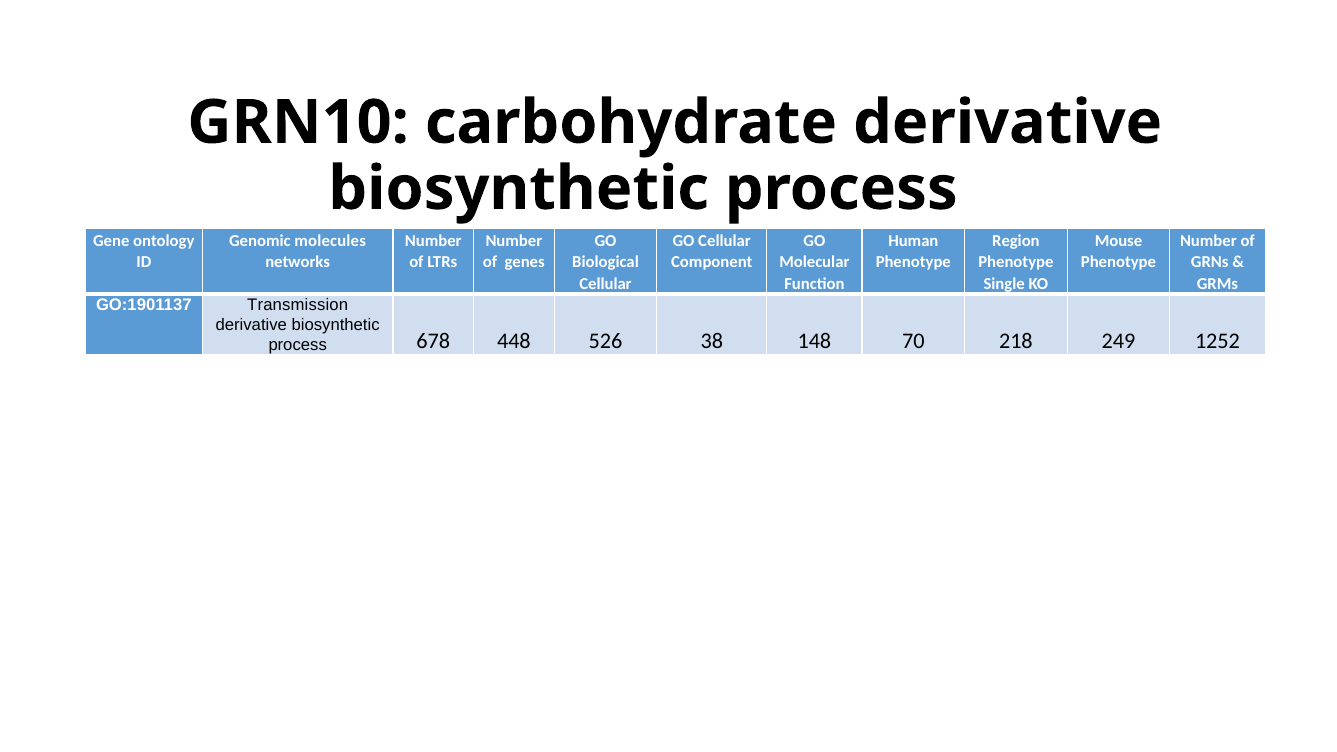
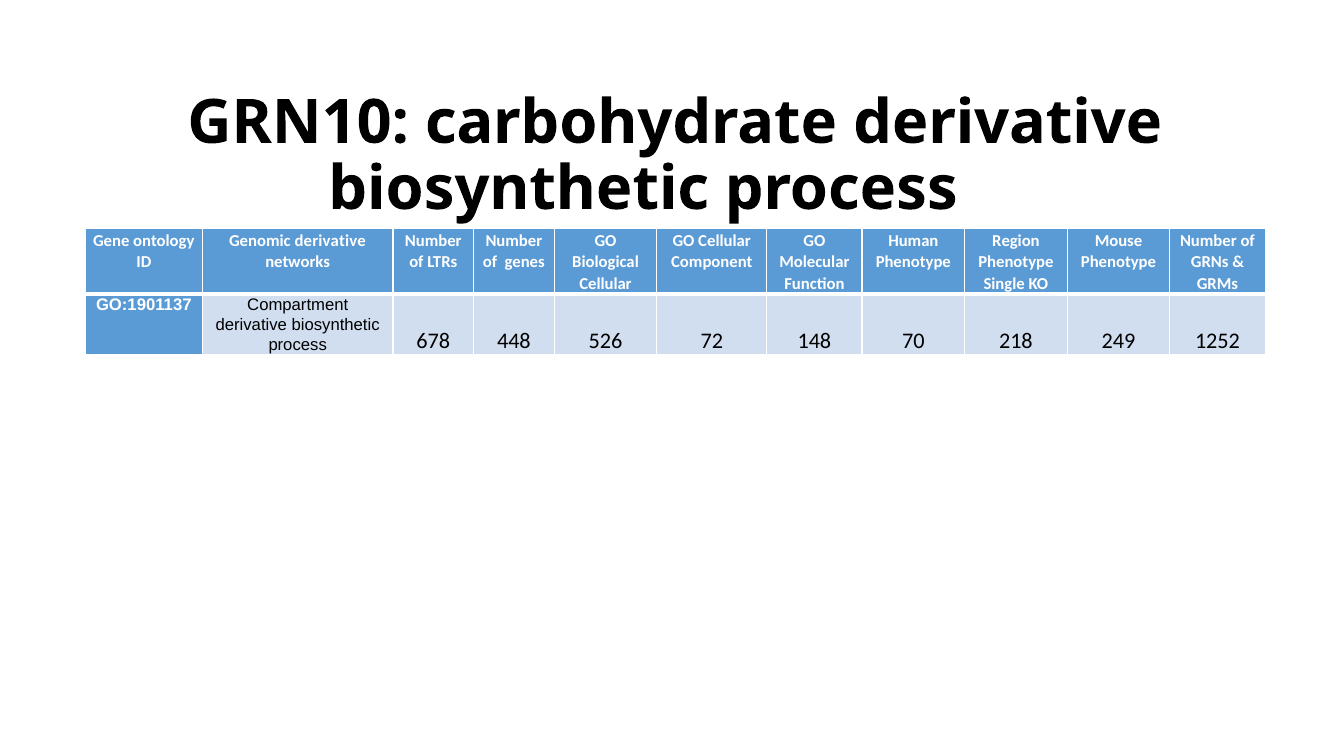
Genomic molecules: molecules -> derivative (330, 241)
Transmission: Transmission -> Compartment (298, 305)
38: 38 -> 72 (712, 341)
